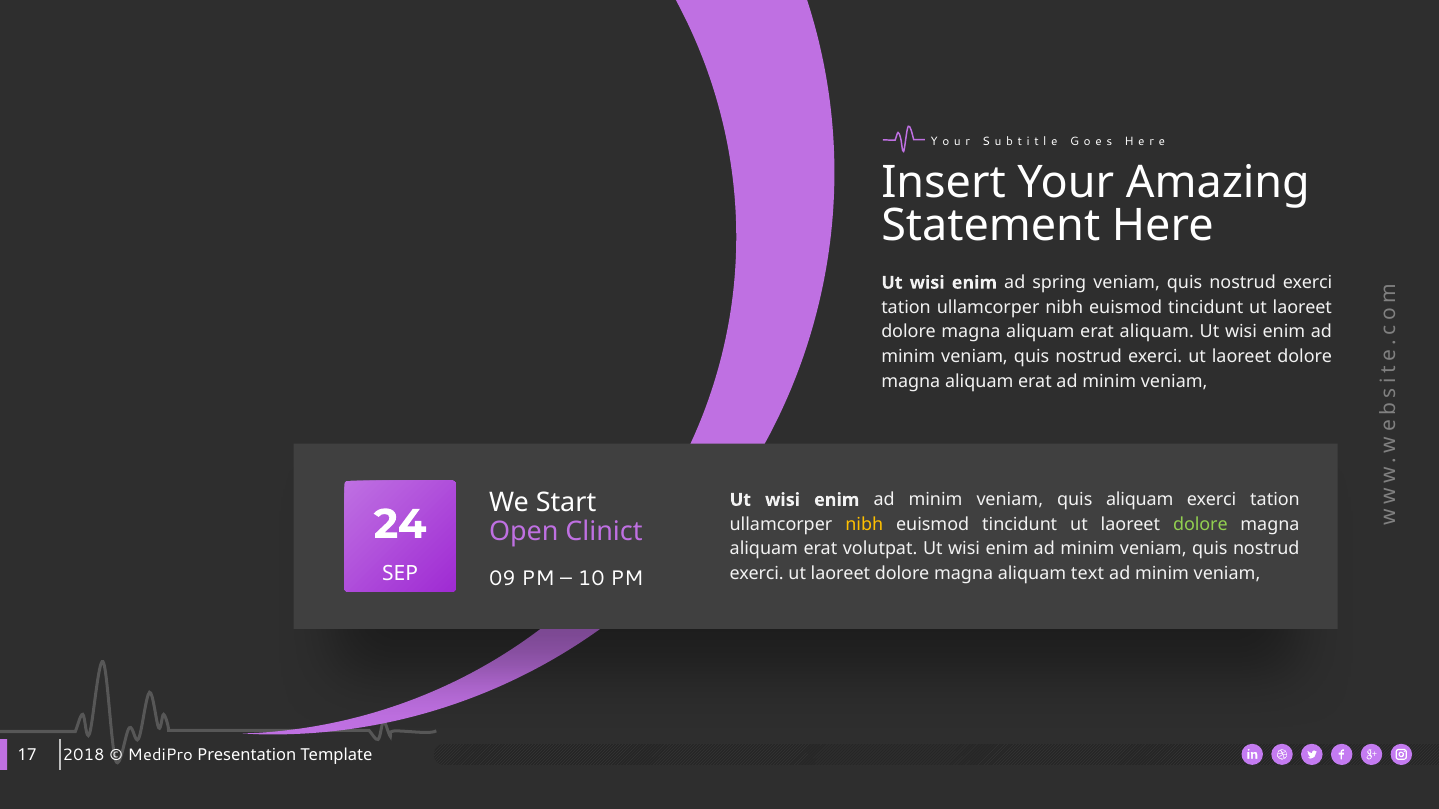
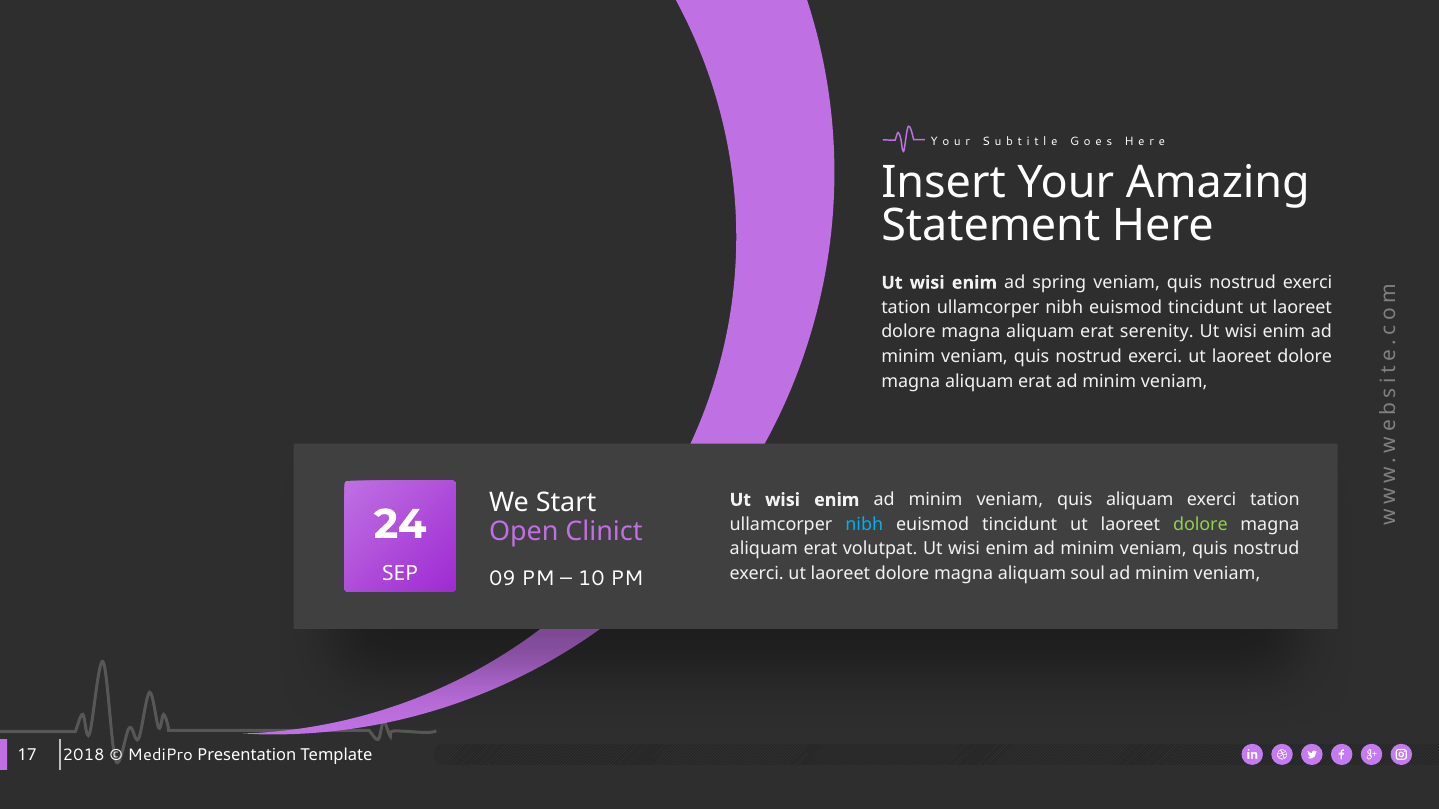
erat aliquam: aliquam -> serenity (1157, 332)
nibh colour: yellow -> light blue (864, 525)
text: text -> soul (1088, 574)
